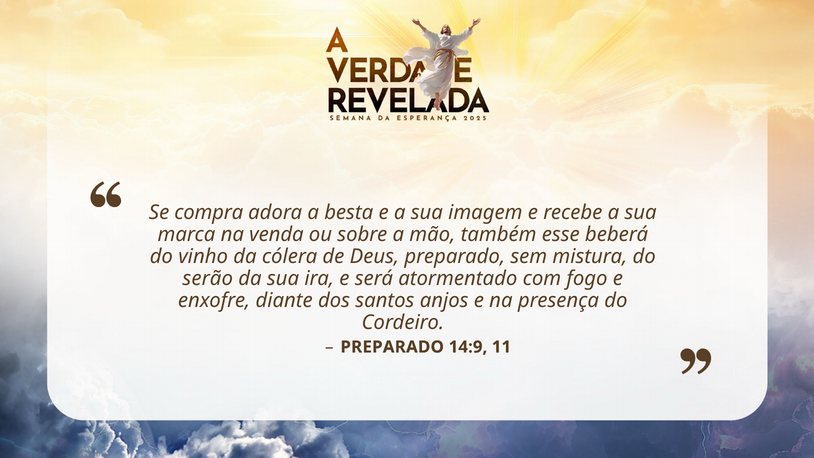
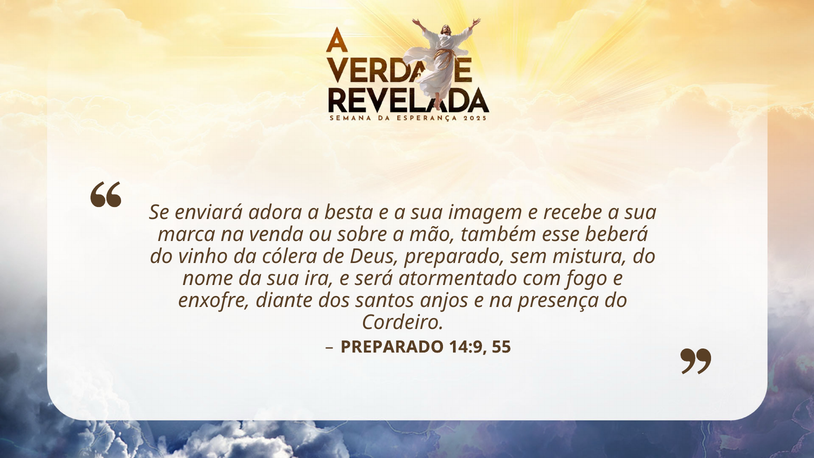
compra: compra -> enviará (209, 213)
serão: serão -> nome (208, 279)
11: 11 -> 55 (501, 347)
